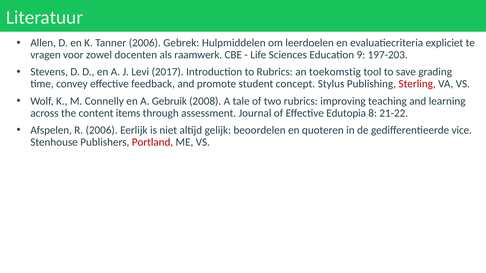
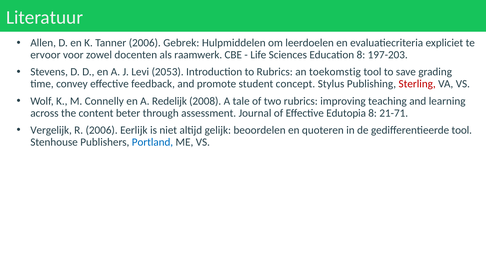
vragen: vragen -> ervoor (45, 55)
Education 9: 9 -> 8 (361, 55)
2017: 2017 -> 2053 (168, 72)
Gebruik: Gebruik -> Redelijk (169, 101)
items: items -> beter (128, 113)
21-22: 21-22 -> 21-71 (394, 113)
Afspelen: Afspelen -> Vergelijk (51, 130)
gedifferentieerde vice: vice -> tool (462, 130)
Portland colour: red -> blue (152, 142)
